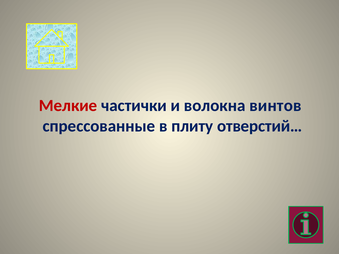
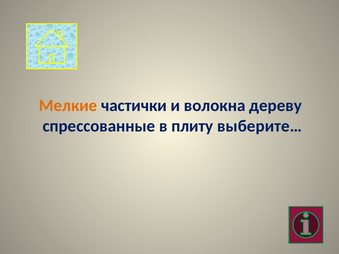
Мелкие colour: red -> orange (68, 106)
винтов: винтов -> дереву (275, 106)
отверстий…: отверстий… -> выберите… (259, 126)
